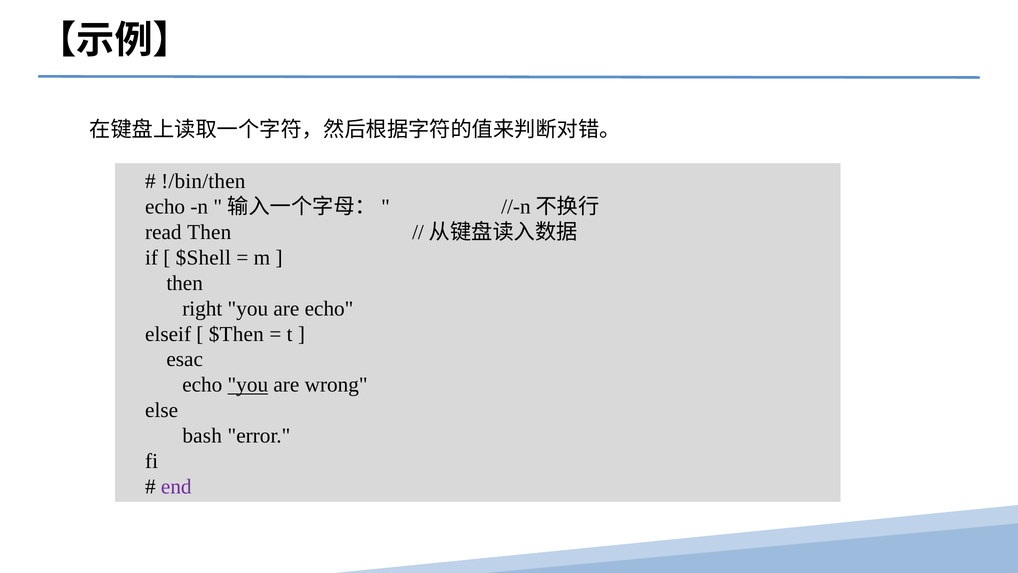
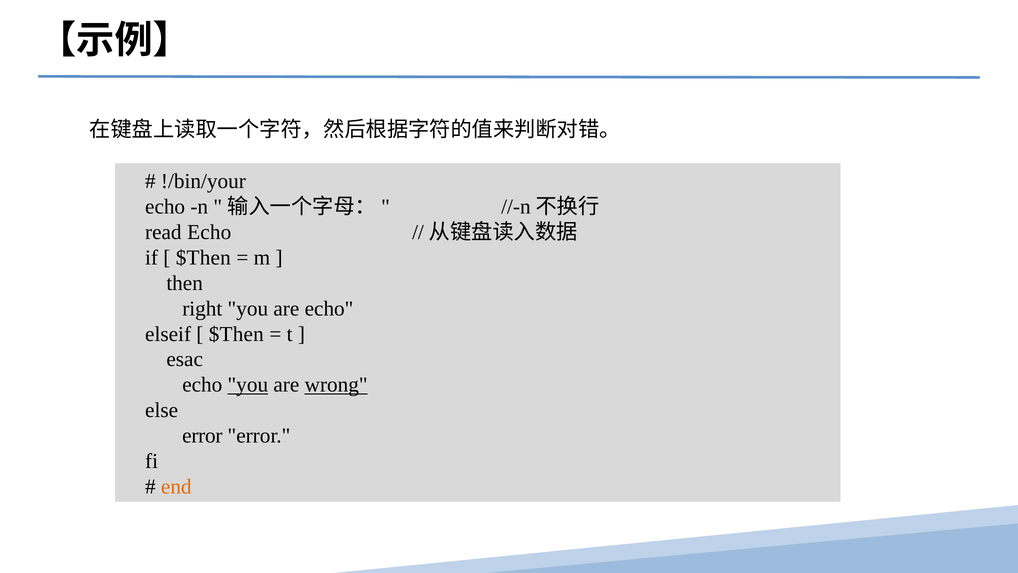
!/bin/then: !/bin/then -> !/bin/your (203, 181)
read Then: Then -> Echo (209, 232)
$Shell: $Shell -> $Then (203, 257)
wrong underline: none -> present (336, 385)
bash: bash -> error (202, 436)
end colour: purple -> orange (176, 487)
